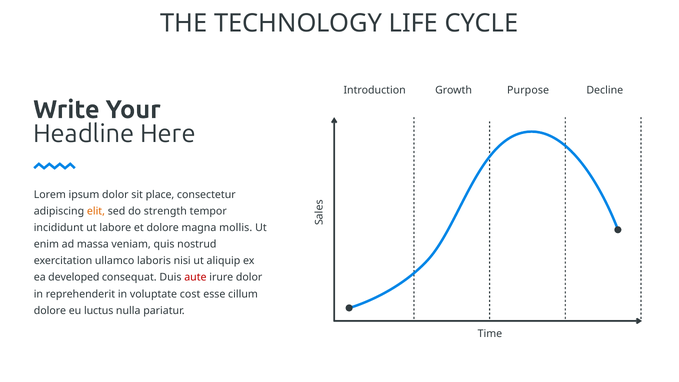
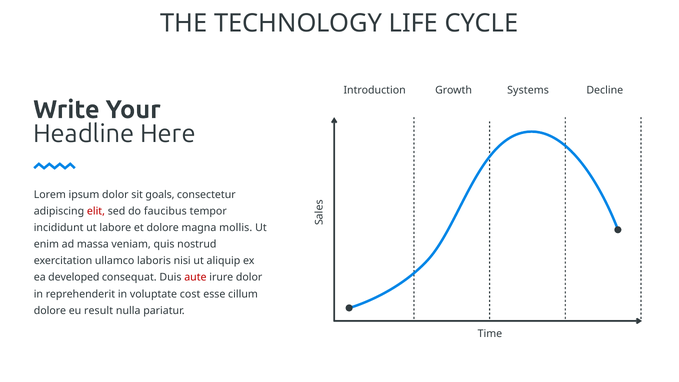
Purpose: Purpose -> Systems (528, 90)
place: place -> goals (160, 195)
elit colour: orange -> red (96, 211)
strength: strength -> faucibus (165, 211)
luctus: luctus -> result (99, 311)
